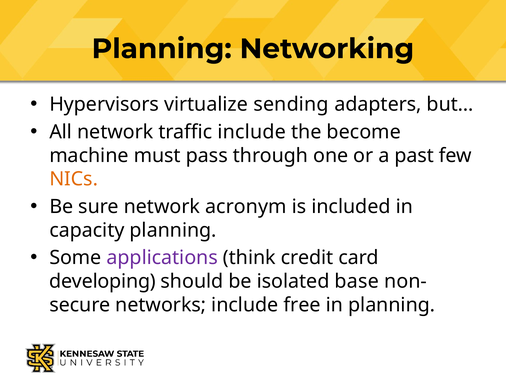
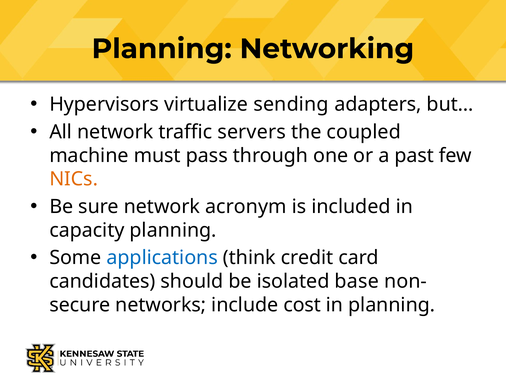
traffic include: include -> servers (252, 132)
become: become -> coupled (364, 132)
applications colour: purple -> blue (162, 257)
developing: developing -> candidates (102, 281)
free: free -> cost (302, 305)
